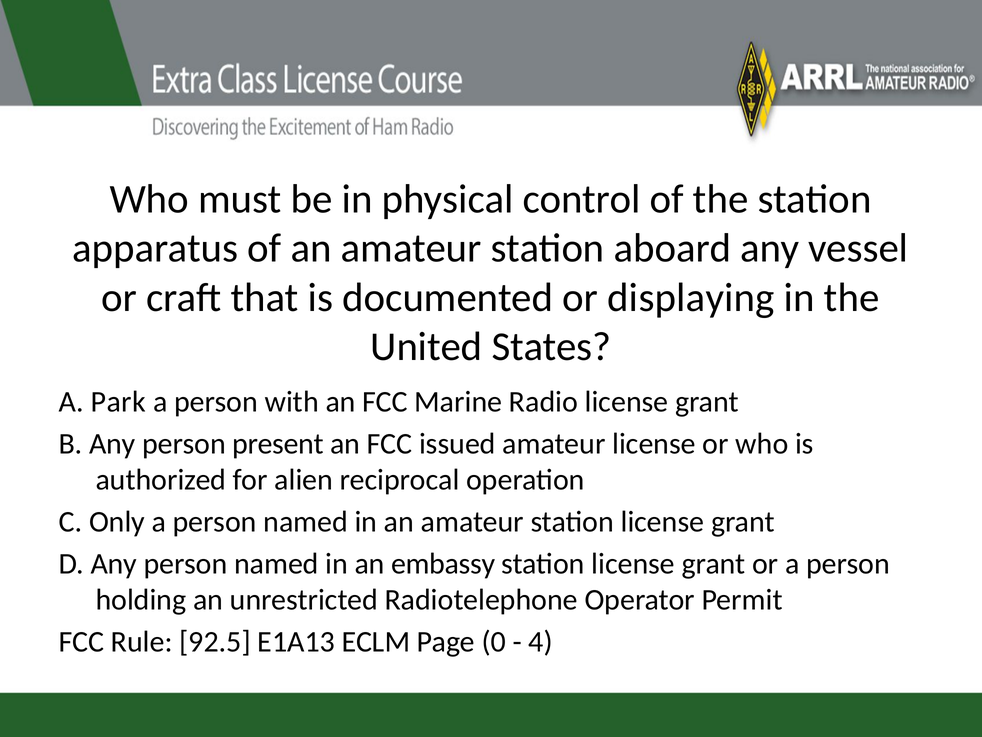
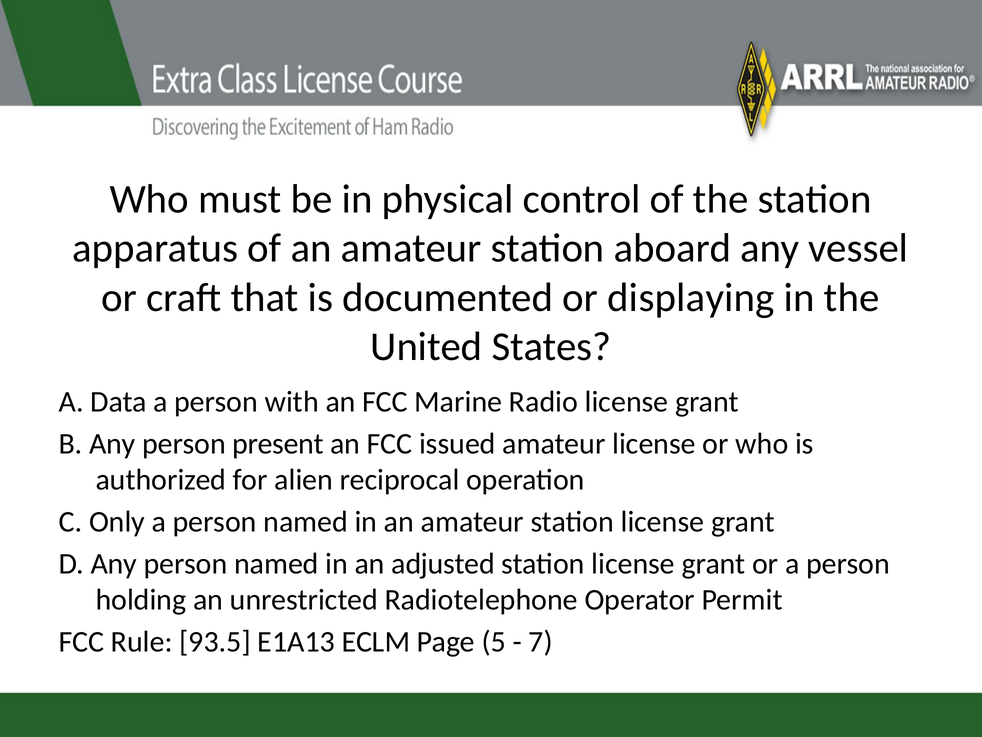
Park: Park -> Data (119, 401)
embassy: embassy -> adjusted (443, 563)
92.5: 92.5 -> 93.5 (215, 641)
0: 0 -> 5 (494, 641)
4: 4 -> 7 (541, 641)
